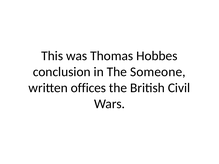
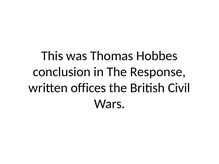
Someone: Someone -> Response (158, 72)
